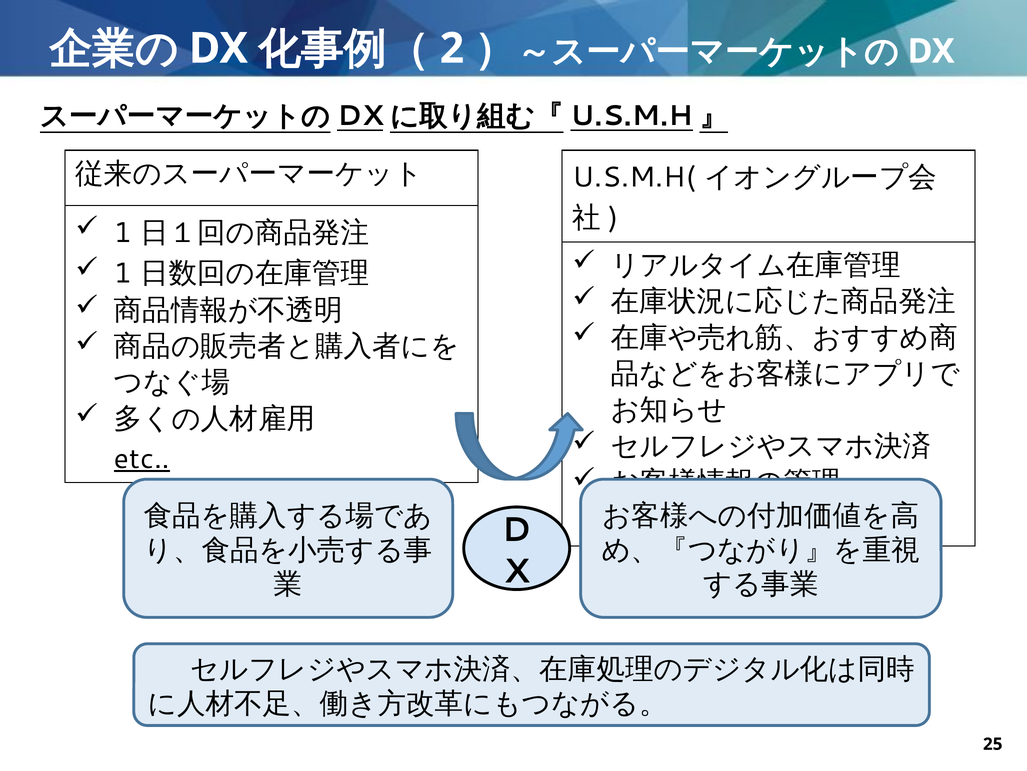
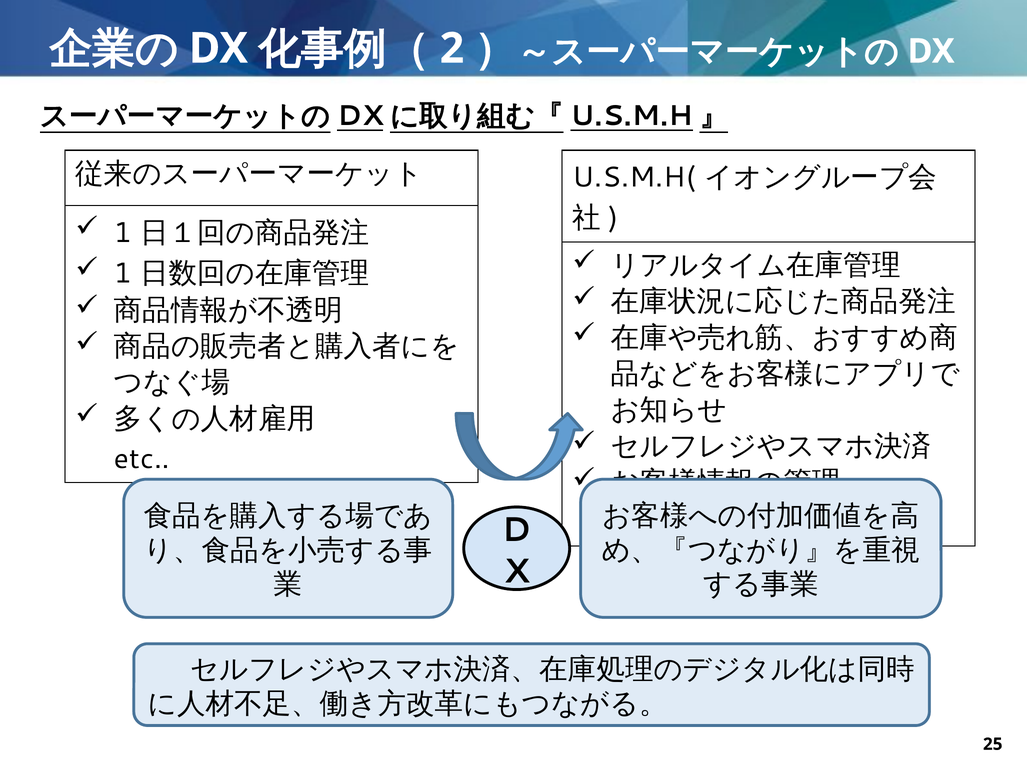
etc underline: present -> none (142, 458)
